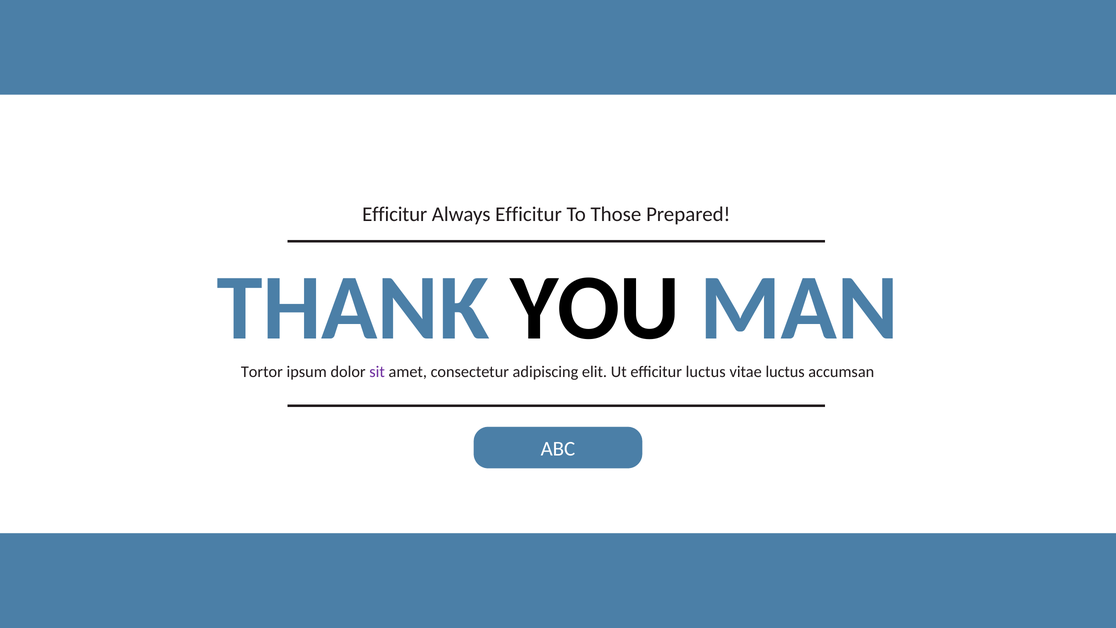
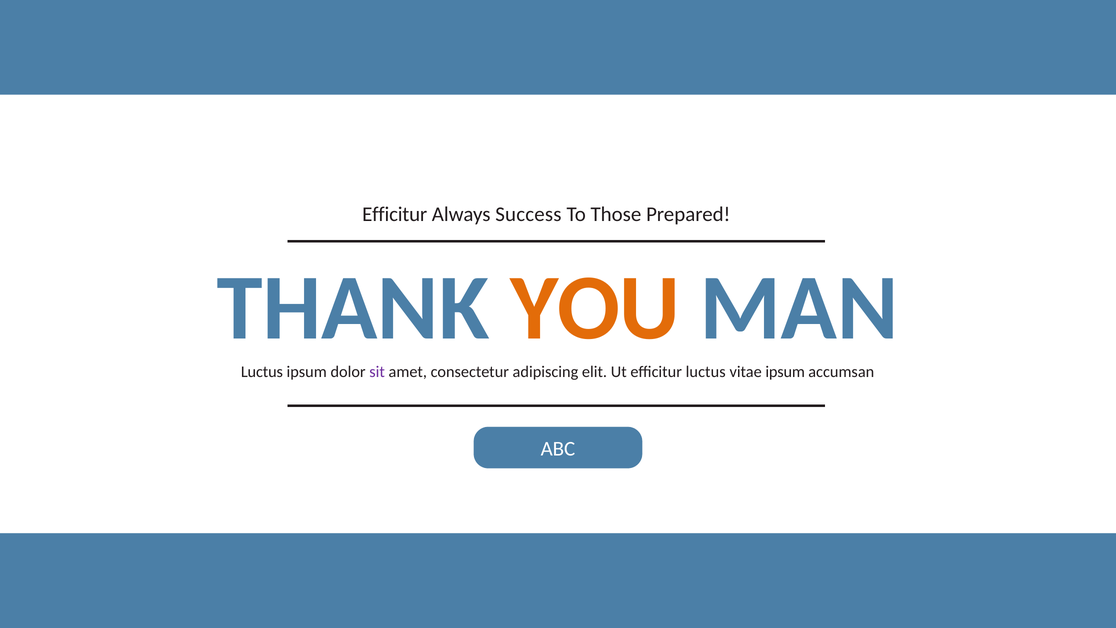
Always Efficitur: Efficitur -> Success (528, 214)
YOU colour: black -> orange (595, 308)
Tortor: Tortor -> Luctus (262, 372)
vitae luctus: luctus -> ipsum (785, 372)
